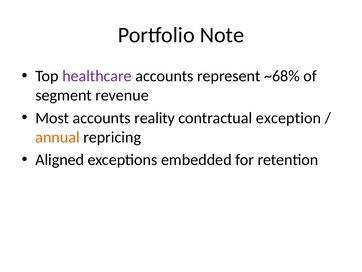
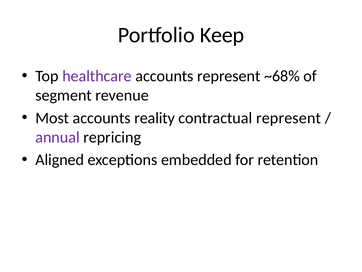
Note: Note -> Keep (222, 35)
contractual exception: exception -> represent (289, 118)
annual colour: orange -> purple (58, 137)
